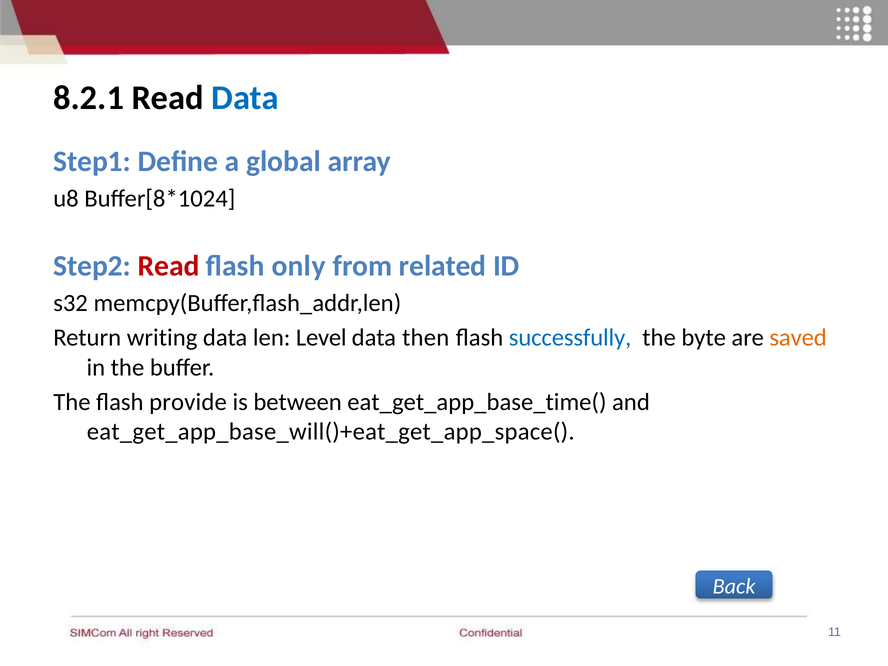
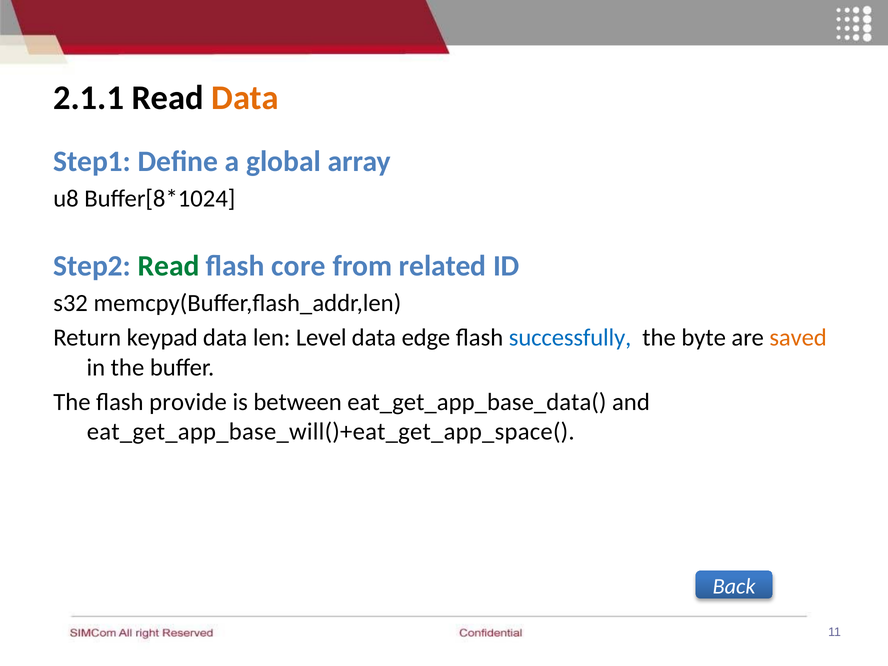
8.2.1: 8.2.1 -> 2.1.1 (89, 98)
Data colour: blue -> orange (245, 98)
Read colour: red -> green (169, 266)
only: only -> core (299, 266)
writing: writing -> keypad (162, 338)
then: then -> edge (426, 338)
eat_get_app_base_time(: eat_get_app_base_time( -> eat_get_app_base_data( (477, 402)
